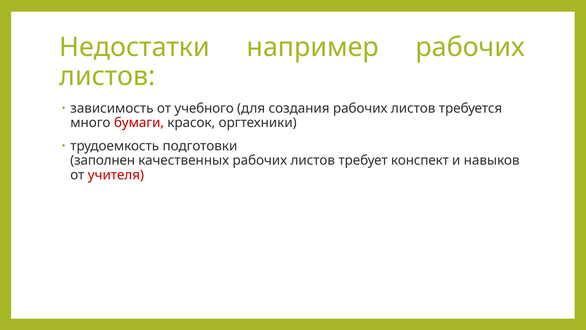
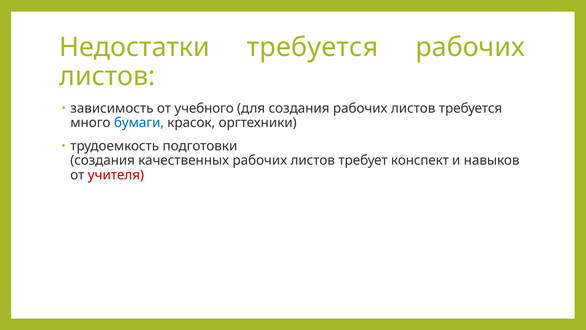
Недостатки например: например -> требуется (313, 47)
бумаги colour: red -> blue (139, 123)
заполнен: заполнен -> создания (103, 160)
